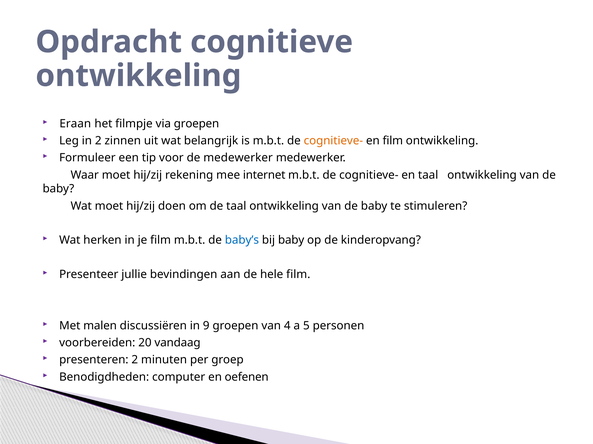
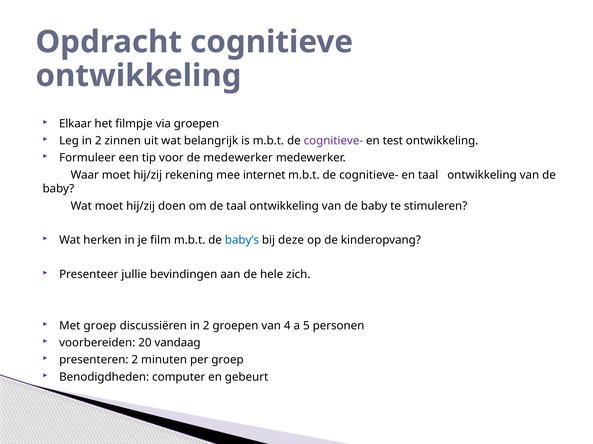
Eraan: Eraan -> Elkaar (75, 124)
cognitieve- colour: orange -> purple (333, 141)
en film: film -> test (393, 141)
bij baby: baby -> deze (291, 241)
hele film: film -> zich (298, 275)
Met malen: malen -> groep (100, 326)
discussiëren in 9: 9 -> 2 (206, 326)
oefenen: oefenen -> gebeurt (247, 378)
